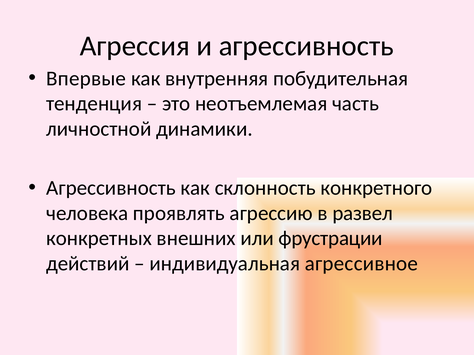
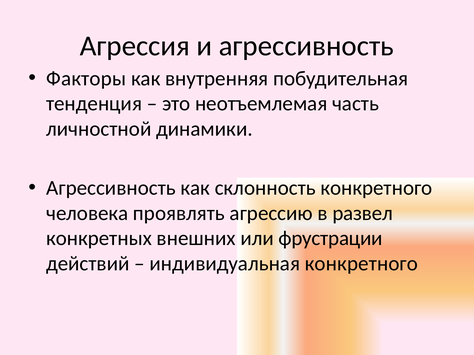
Впервые: Впервые -> Факторы (86, 79)
индивидуальная агрессивное: агрессивное -> конкретного (361, 264)
